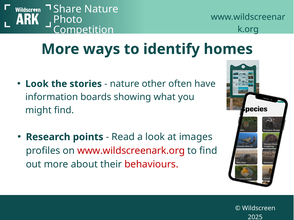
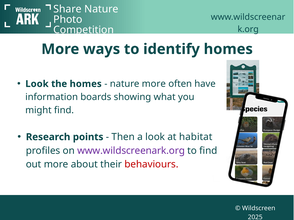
the stories: stories -> homes (86, 84)
nature other: other -> more (154, 84)
Read: Read -> Then (123, 137)
images: images -> habitat (196, 137)
www.wildscreenark.org colour: red -> purple (131, 151)
